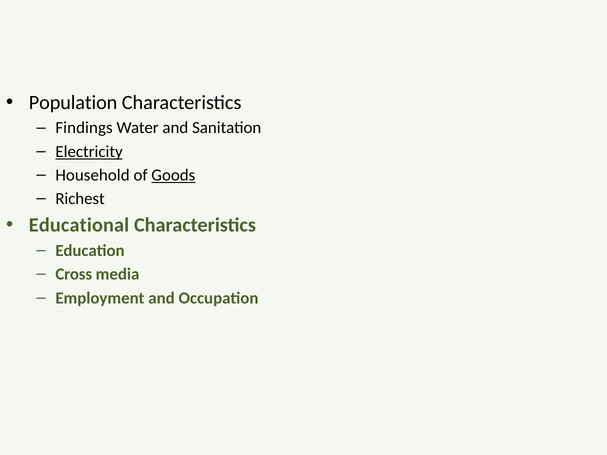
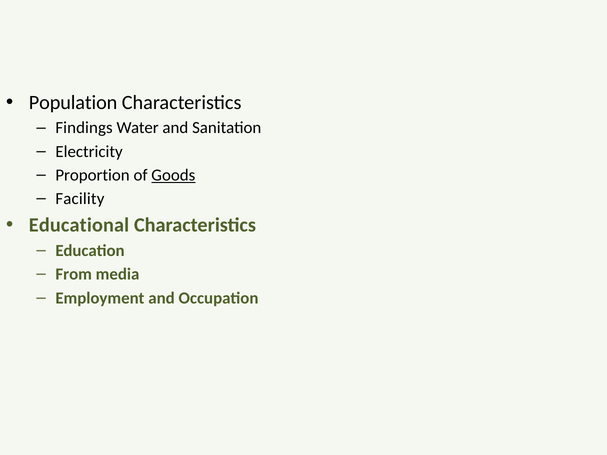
Electricity underline: present -> none (89, 152)
Household: Household -> Proportion (93, 175)
Richest: Richest -> Facility (80, 199)
Cross: Cross -> From (74, 274)
